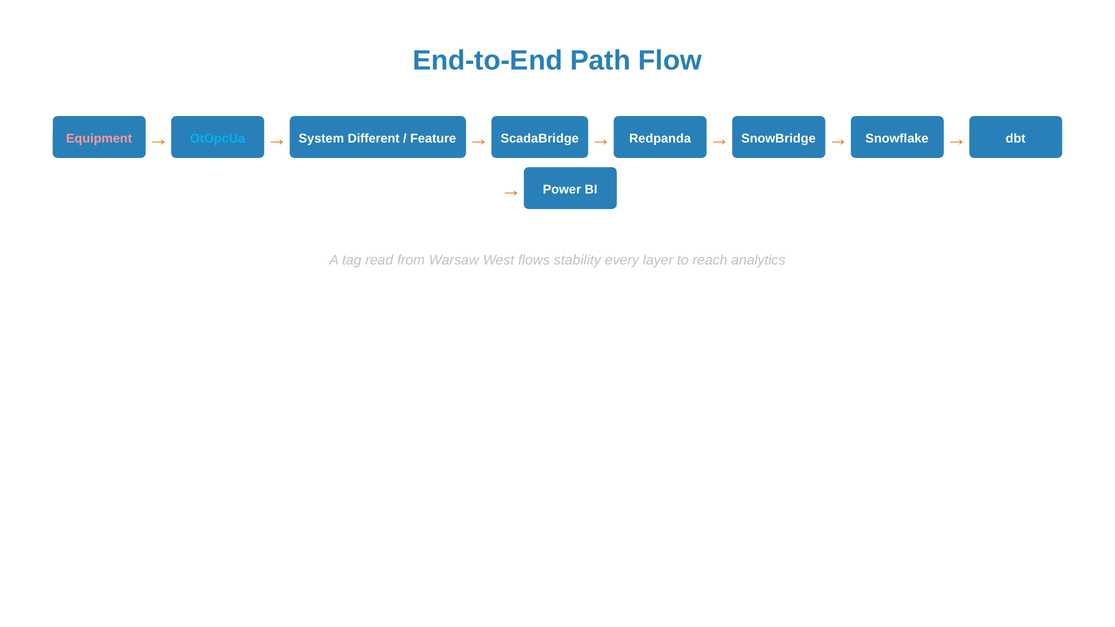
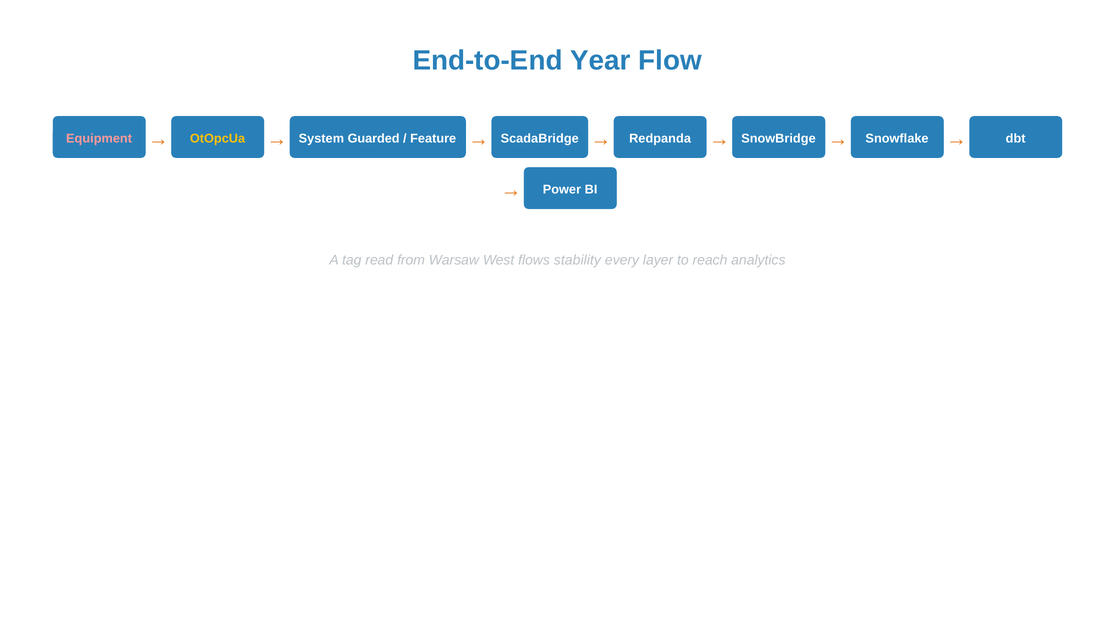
Path: Path -> Year (600, 61)
OtOpcUa colour: light blue -> yellow (218, 139)
Different: Different -> Guarded (374, 139)
